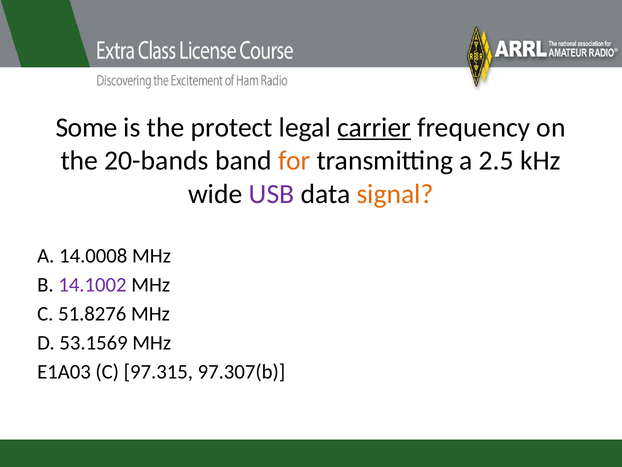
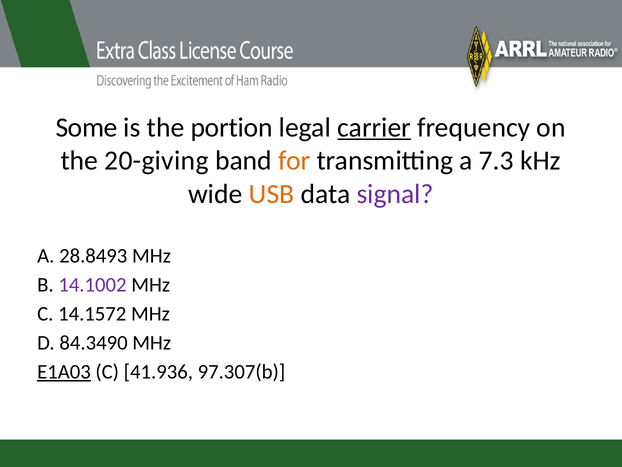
protect: protect -> portion (232, 127)
20-bands: 20-bands -> 20-giving (156, 161)
2.5: 2.5 -> 7.3 (496, 161)
USB colour: purple -> orange (272, 194)
signal colour: orange -> purple (395, 194)
14.0008: 14.0008 -> 28.8493 (93, 255)
51.8276: 51.8276 -> 14.1572 (92, 313)
53.1569: 53.1569 -> 84.3490 (94, 342)
E1A03 underline: none -> present (64, 371)
97.315: 97.315 -> 41.936 (158, 371)
